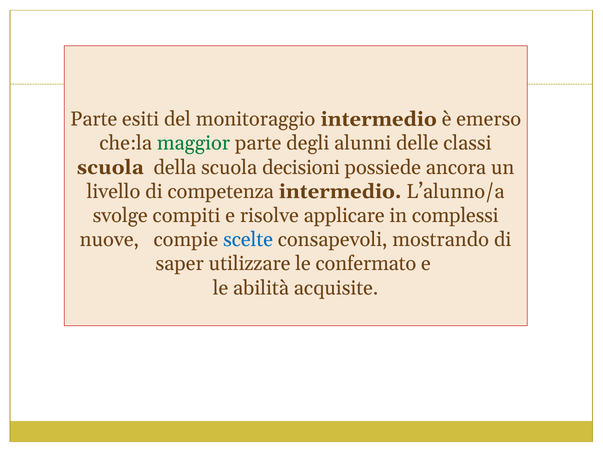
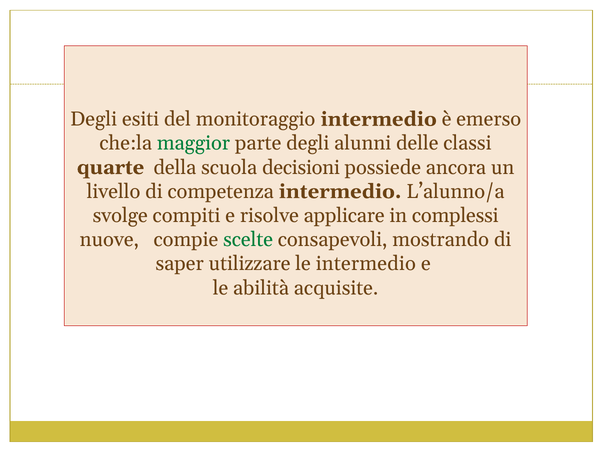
Parte: Parte -> Degli (94, 119)
scuola: scuola -> quarte (110, 167)
scelte colour: blue -> green (248, 240)
le confermato: confermato -> intermedio (366, 264)
